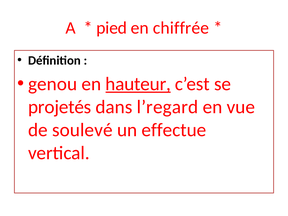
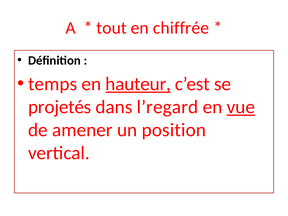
pied: pied -> tout (112, 28)
genou: genou -> temps (53, 84)
vue underline: none -> present (241, 107)
soulevé: soulevé -> amener (82, 130)
effectue: effectue -> position (174, 130)
